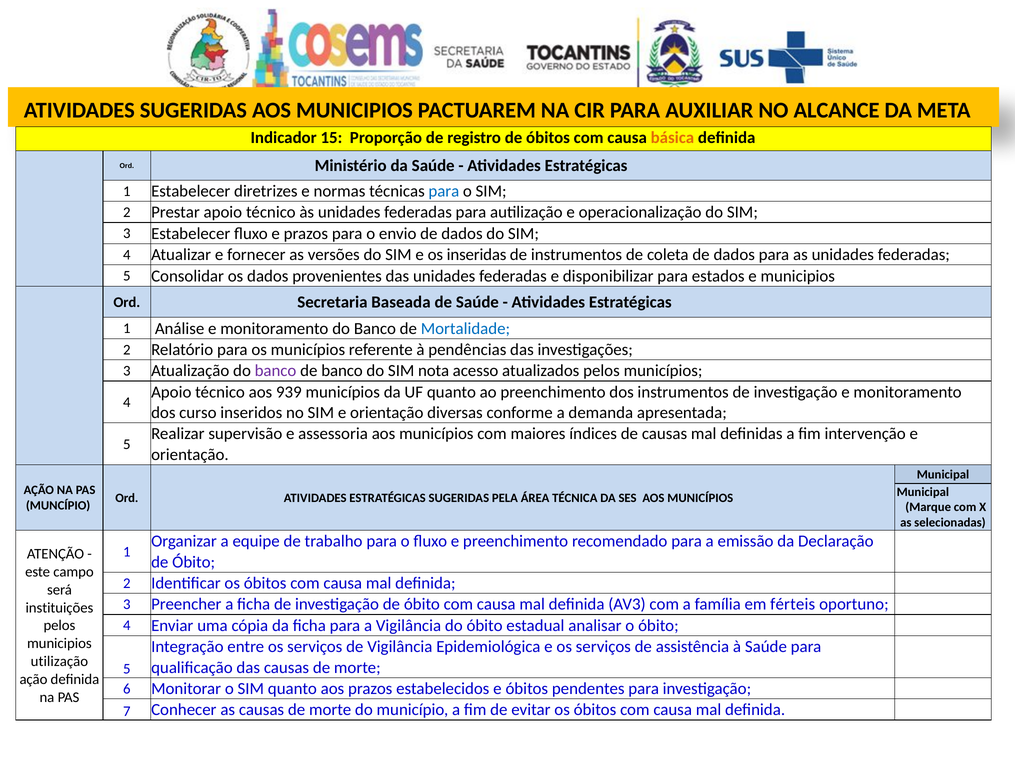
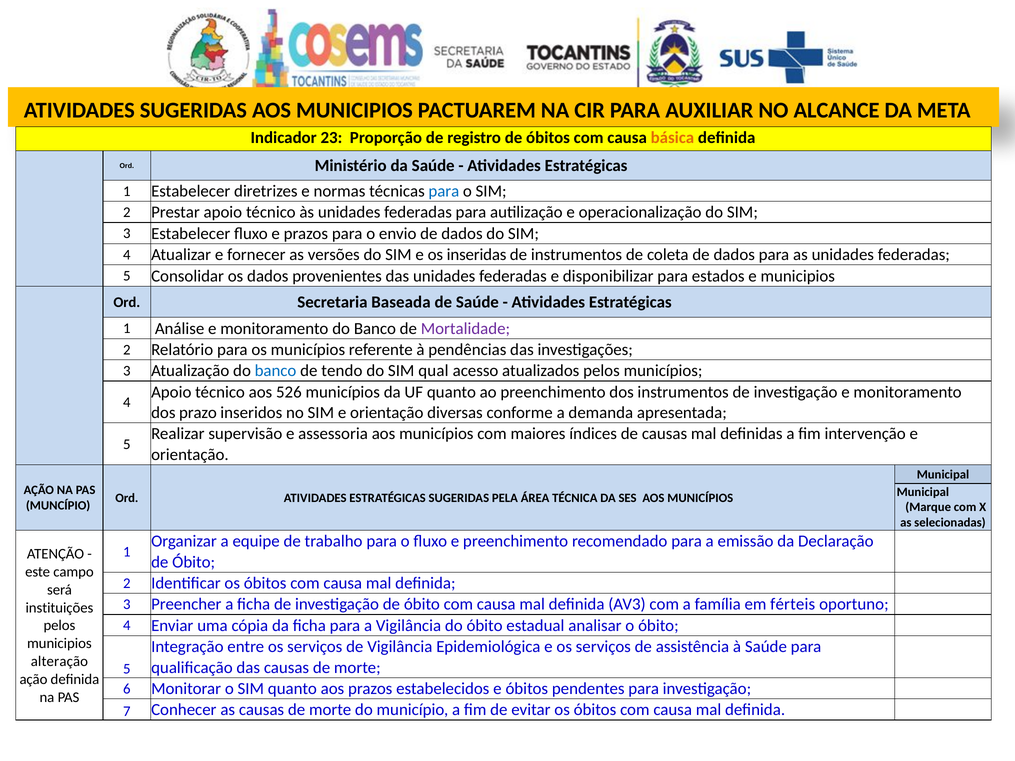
15: 15 -> 23 (331, 138)
Mortalidade colour: blue -> purple (465, 329)
banco colour: purple -> blue (276, 371)
de banco: banco -> tendo (342, 371)
nota: nota -> qual (433, 371)
939: 939 -> 526 (289, 392)
curso: curso -> prazo (198, 413)
utilização: utilização -> alteração (59, 662)
